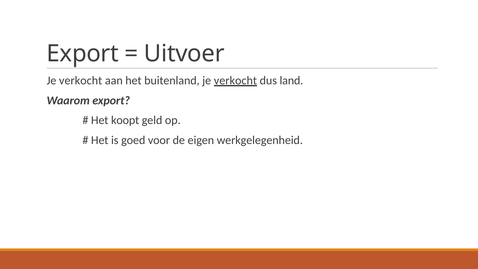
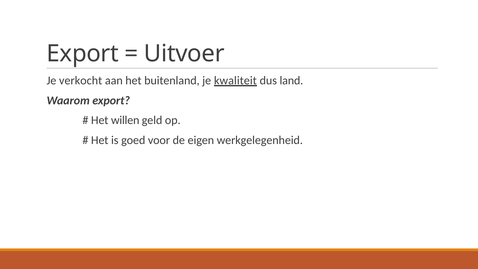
buitenland je verkocht: verkocht -> kwaliteit (235, 81)
koopt: koopt -> willen (125, 120)
